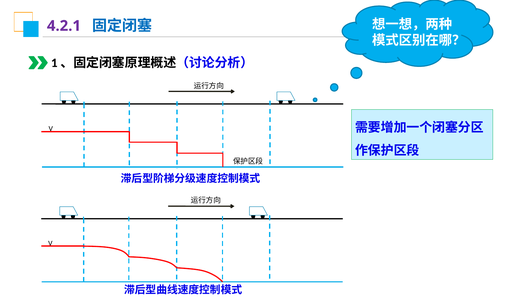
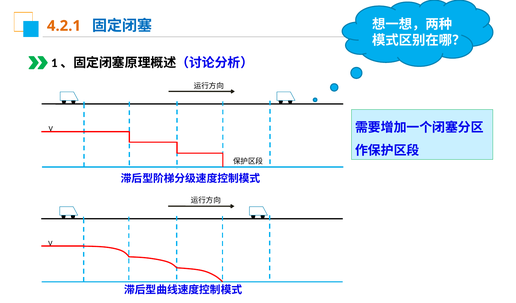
4.2.1 colour: purple -> orange (64, 26)
